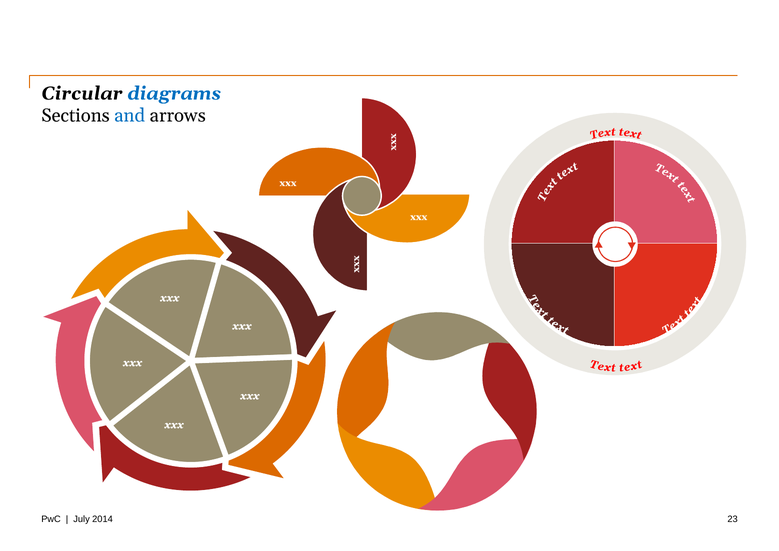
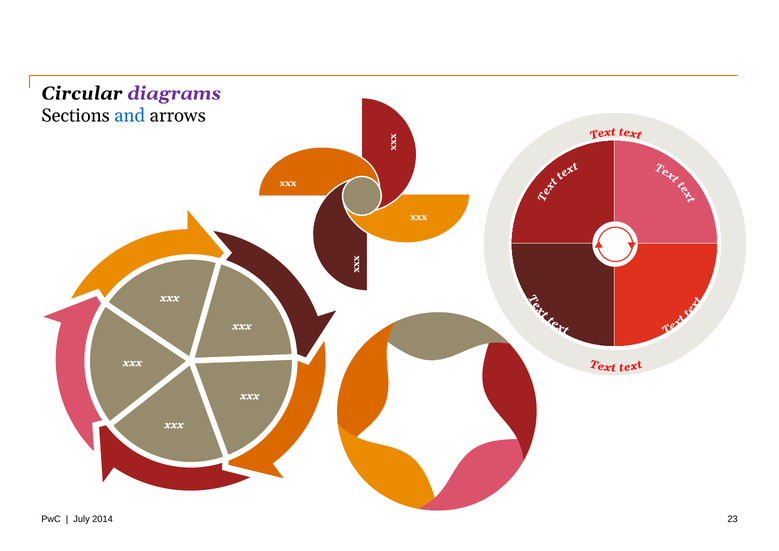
diagrams colour: blue -> purple (174, 93)
